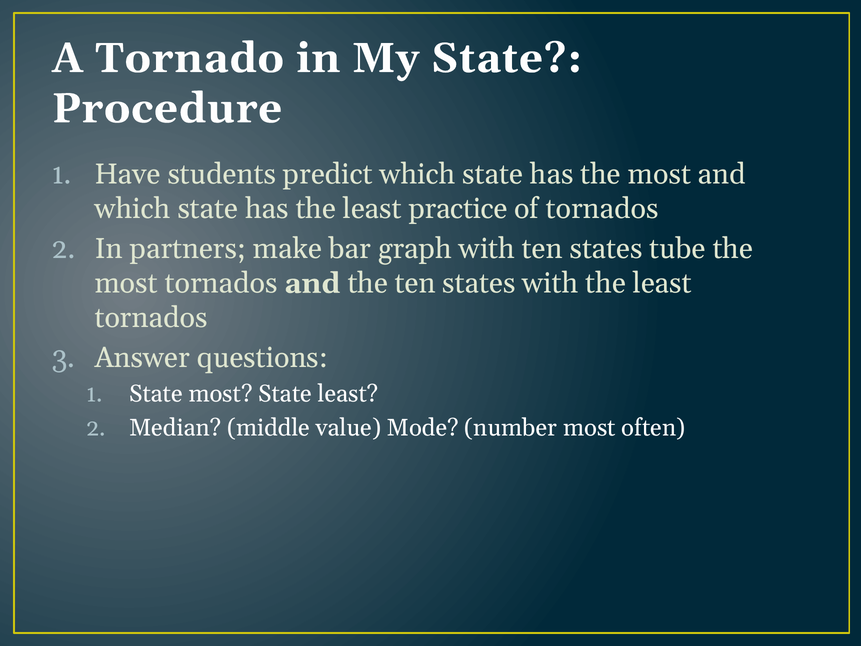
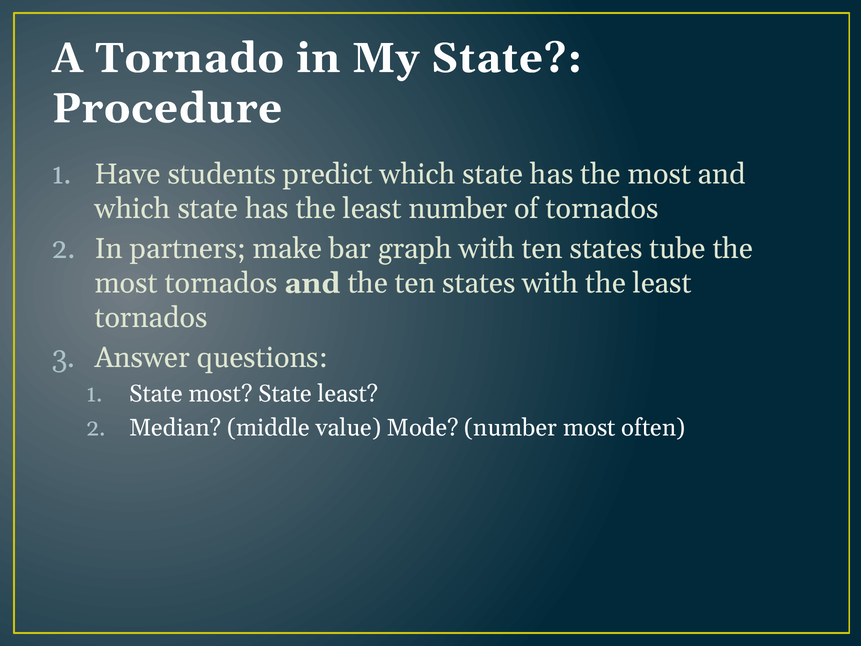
least practice: practice -> number (458, 209)
